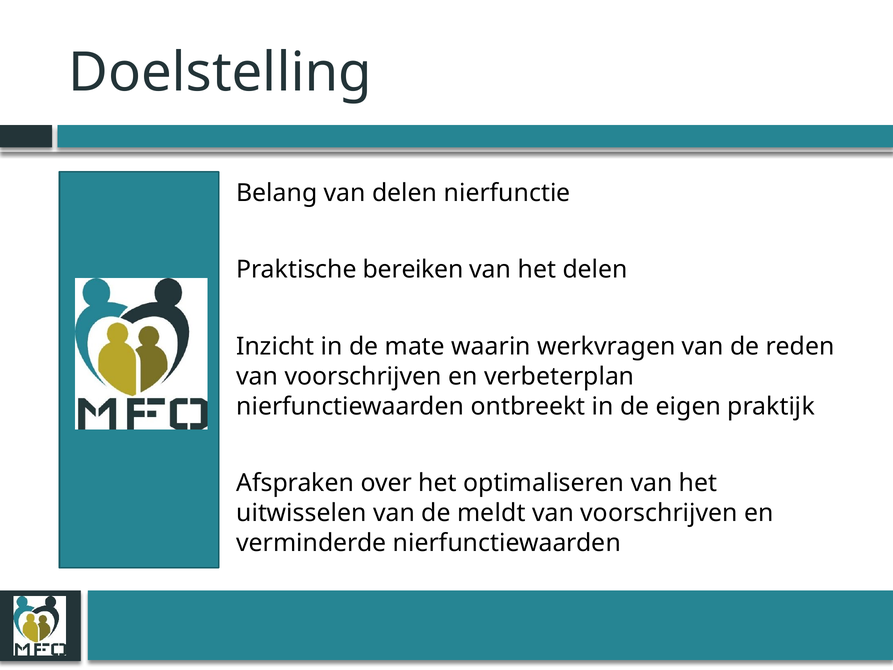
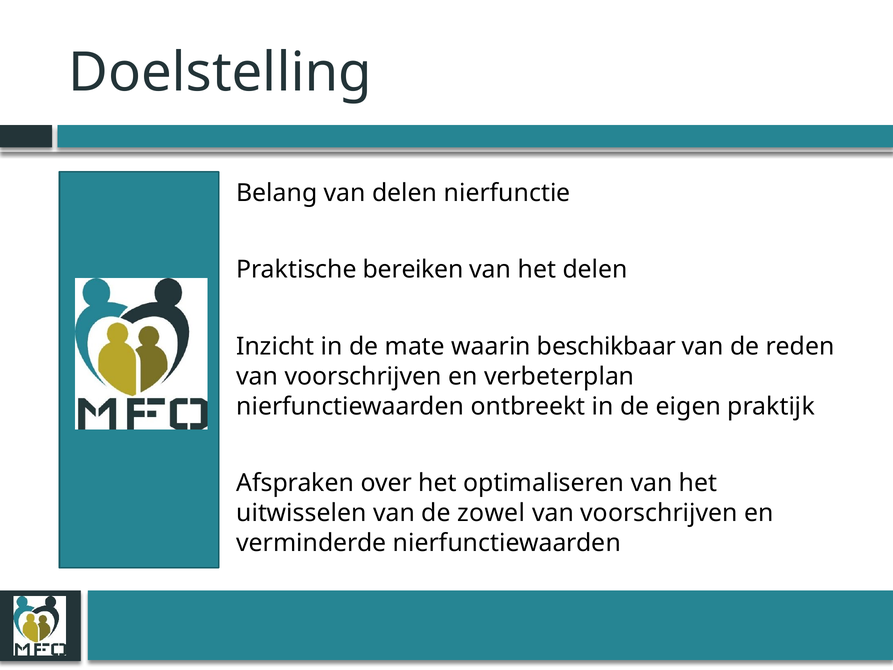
werkvragen: werkvragen -> beschikbaar (606, 347)
meldt: meldt -> zowel (491, 513)
